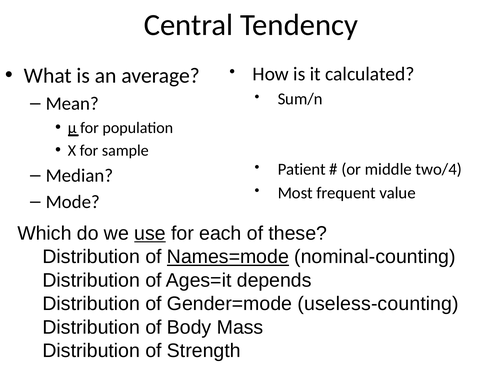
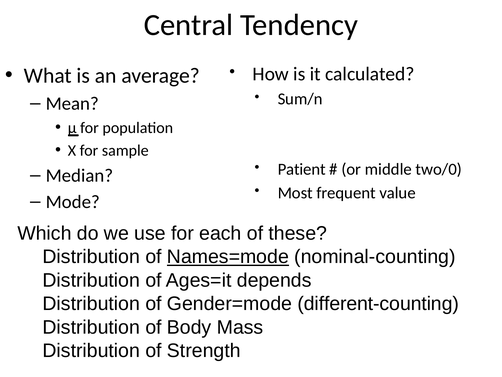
two/4: two/4 -> two/0 (439, 169)
use underline: present -> none (150, 233)
useless-counting: useless-counting -> different-counting (378, 303)
